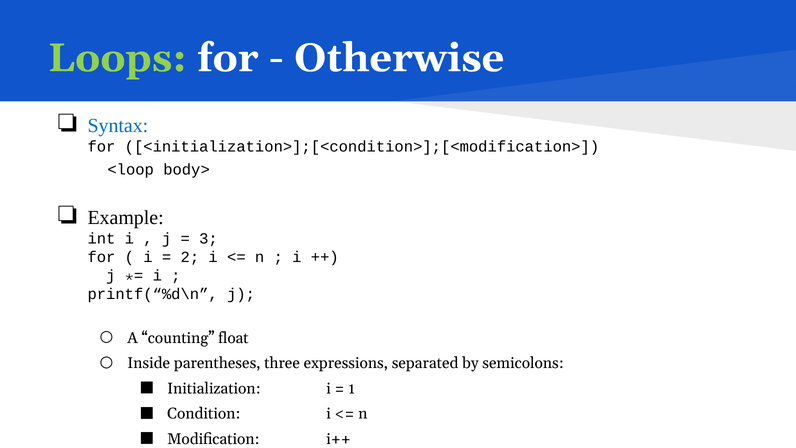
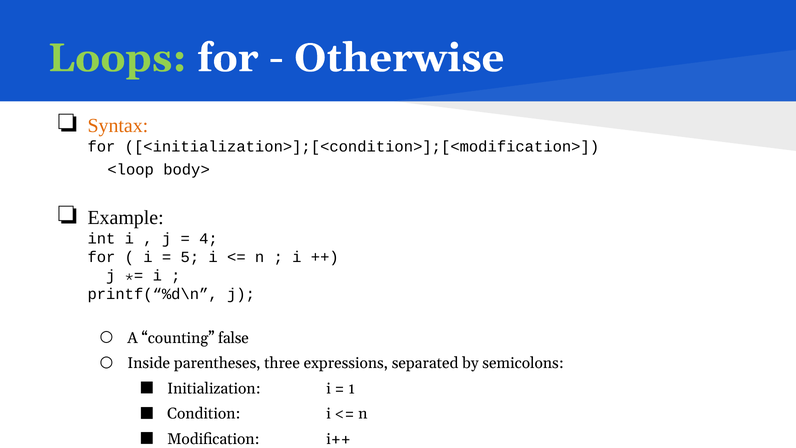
Syntax colour: blue -> orange (118, 126)
3: 3 -> 4 (208, 238)
2: 2 -> 5 (190, 257)
float: float -> false (233, 338)
